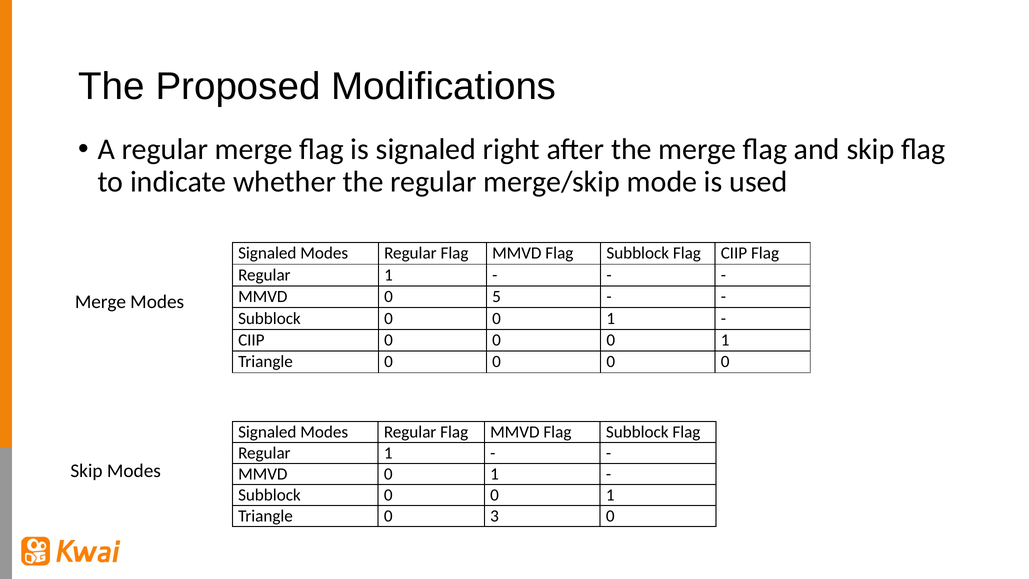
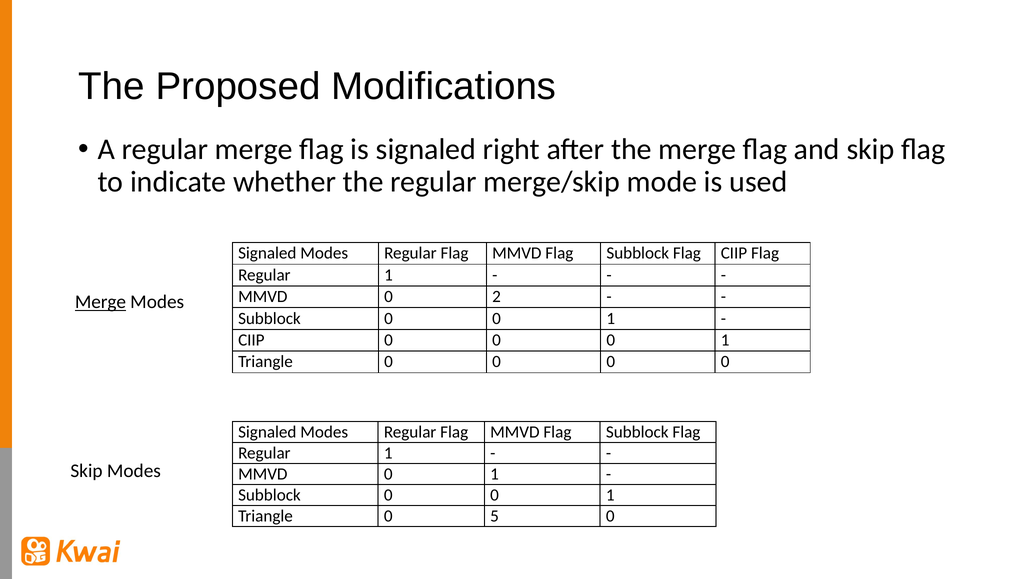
5: 5 -> 2 (496, 297)
Merge underline: none -> present (100, 302)
3: 3 -> 5 (495, 516)
